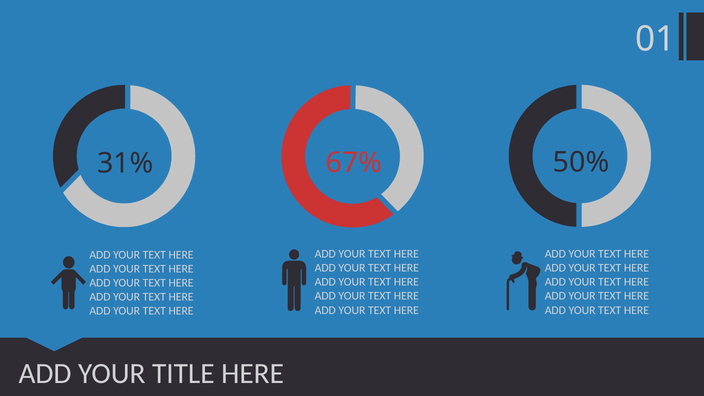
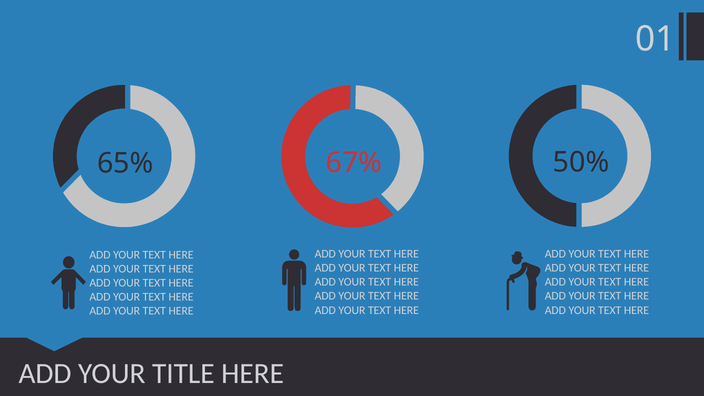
31%: 31% -> 65% (125, 163)
